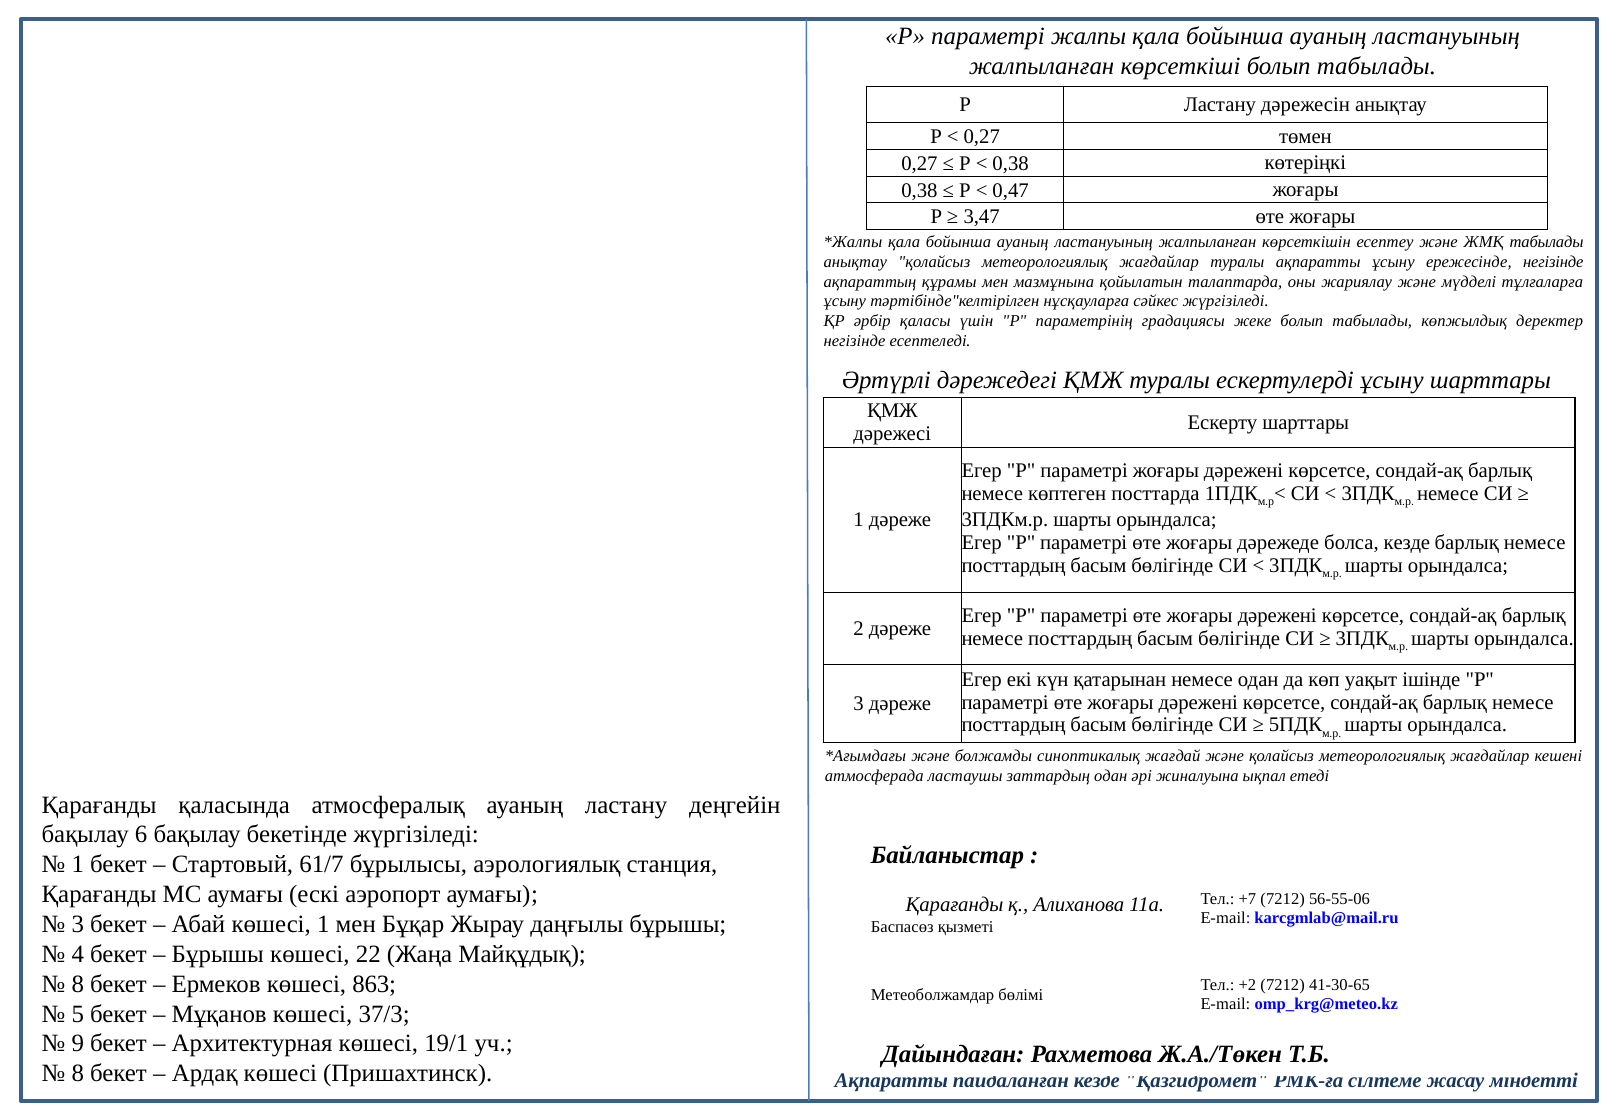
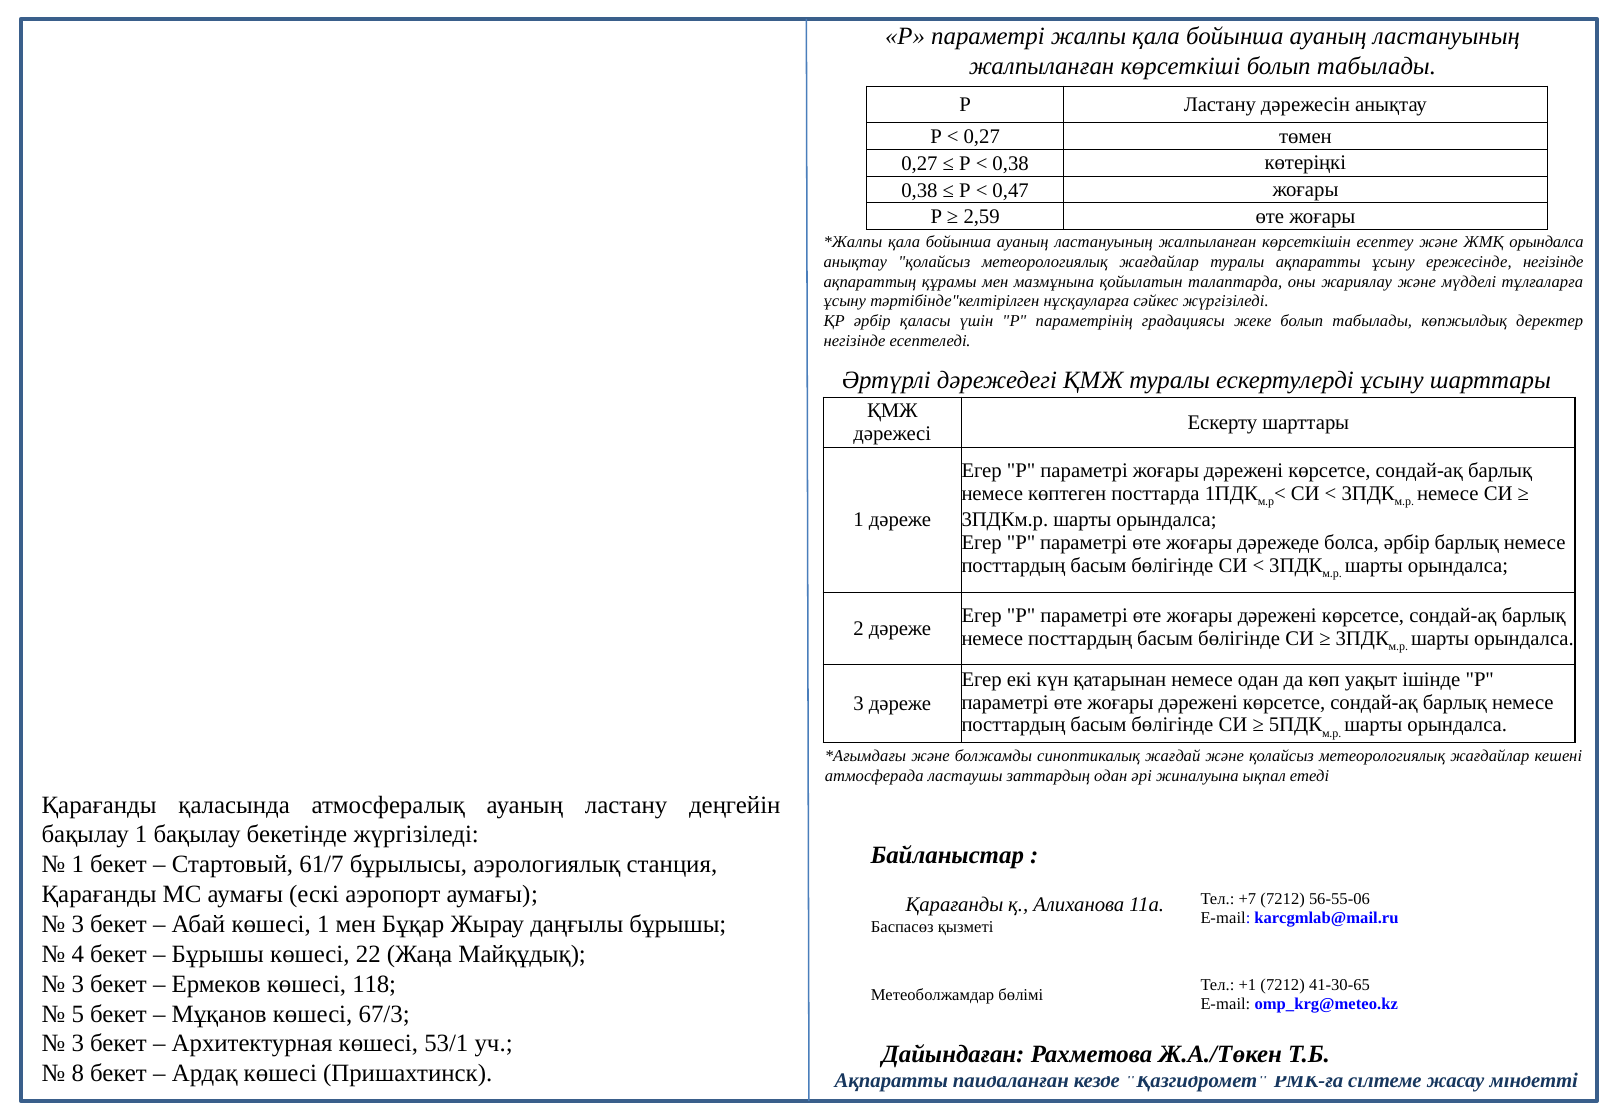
3,47: 3,47 -> 2,59 (982, 217)
ЖМҚ табылады: табылады -> орындалса (1547, 242)
болса кезде: кезде -> әрбір (1407, 543)
бақылау 6: 6 -> 1 (141, 835)
8: 8 -> 3 (78, 984)
863: 863 -> 118 (374, 984)
+2: +2 -> +1 (1247, 986)
37/3: 37/3 -> 67/3 (384, 1014)
9: 9 -> 3 (78, 1044)
19/1: 19/1 -> 53/1 (446, 1044)
